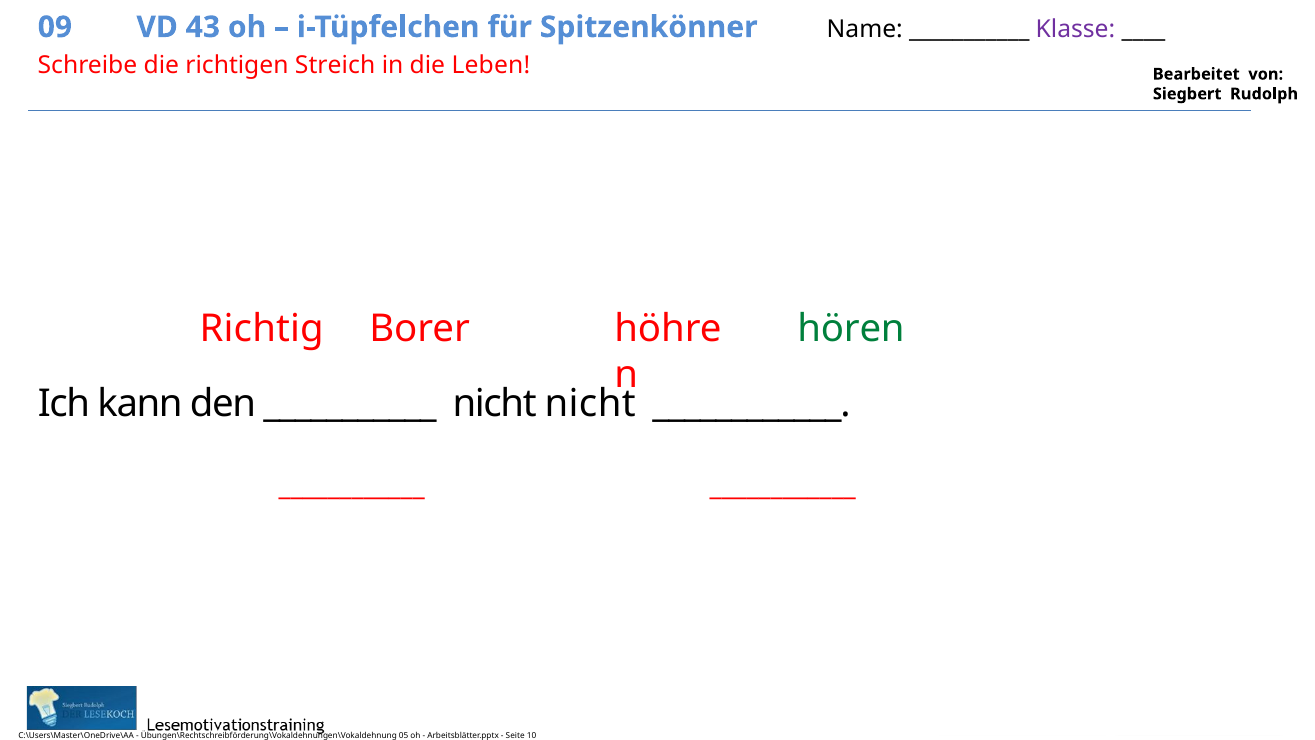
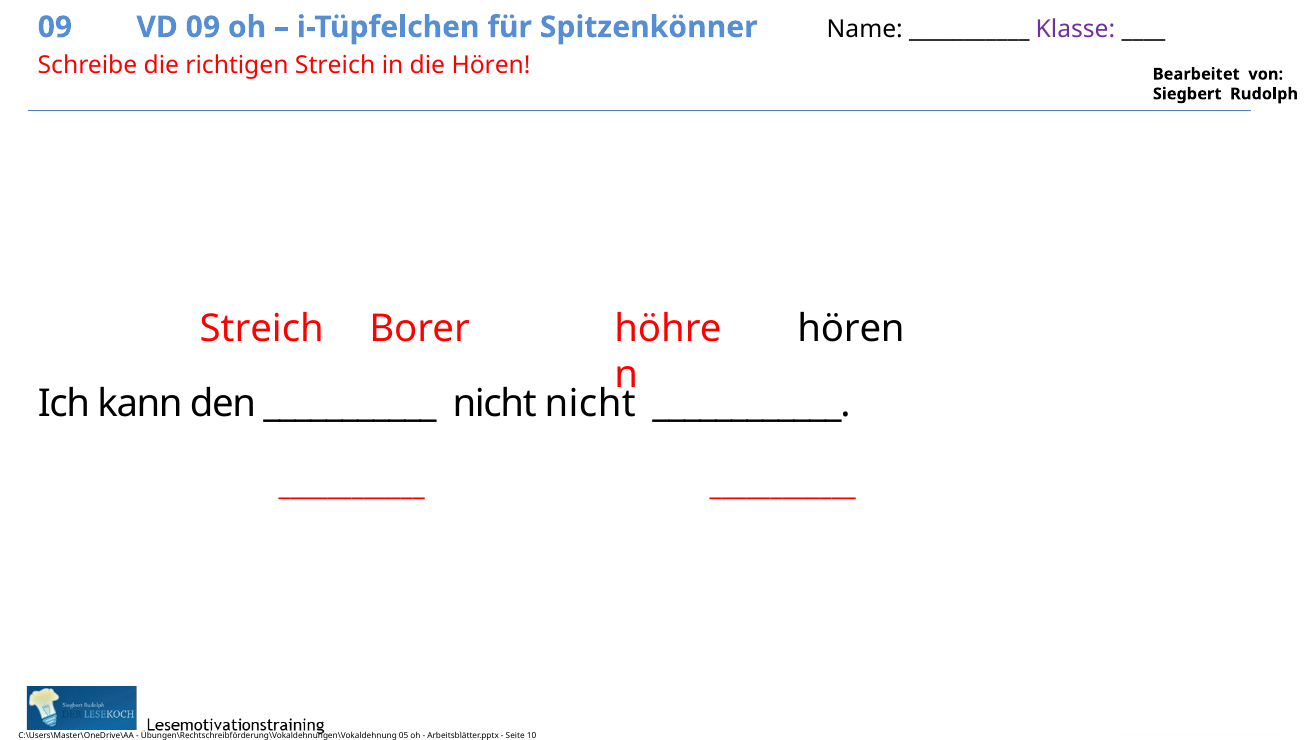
VD 43: 43 -> 09 (203, 27)
die Leben: Leben -> Hören (491, 65)
Richtig: Richtig -> Streich (262, 329)
hören colour: green -> black (851, 329)
